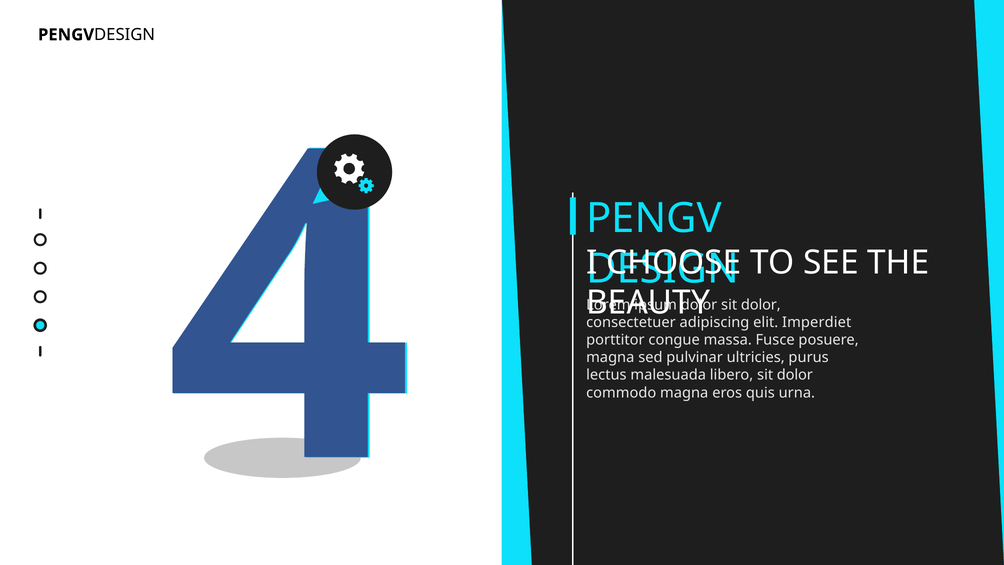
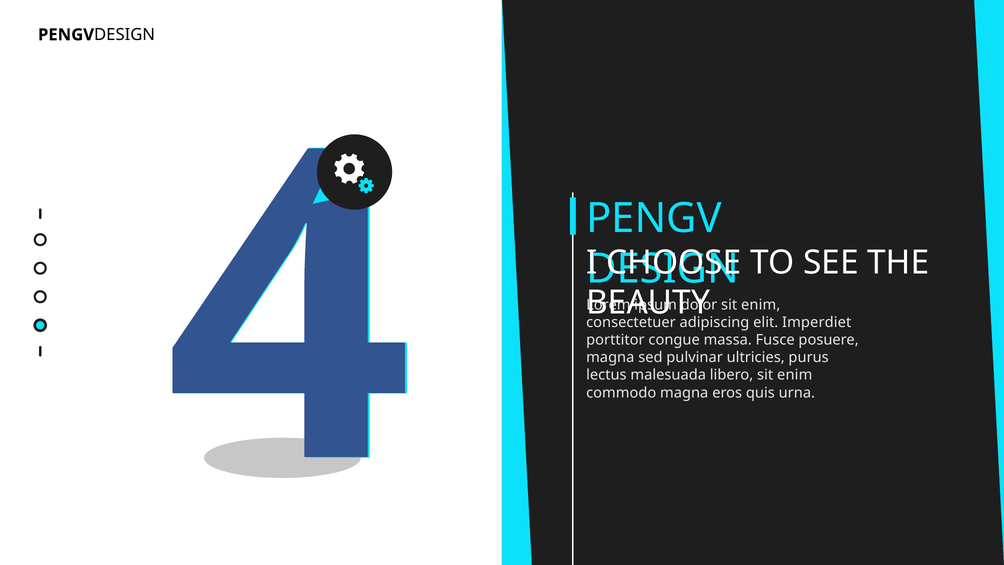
dolor: dolor -> enim (761, 305)
libero sit dolor: dolor -> enim (795, 375)
